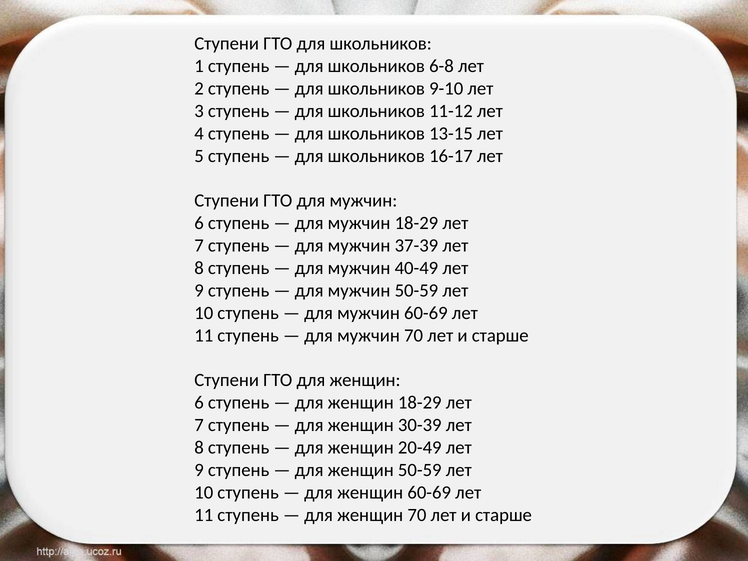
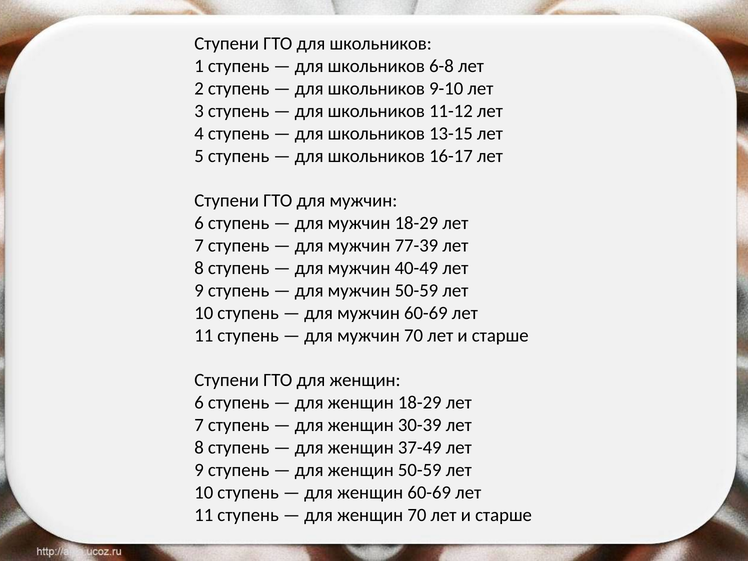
37-39: 37-39 -> 77-39 (416, 246)
20-49: 20-49 -> 37-49 (420, 448)
